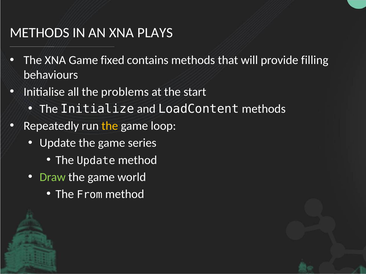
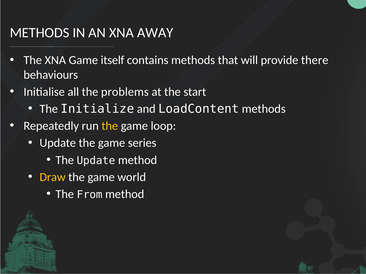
PLAYS: PLAYS -> AWAY (155, 33)
fixed: fixed -> itself (113, 60)
filling: filling -> there (315, 60)
Draw colour: light green -> yellow (53, 177)
